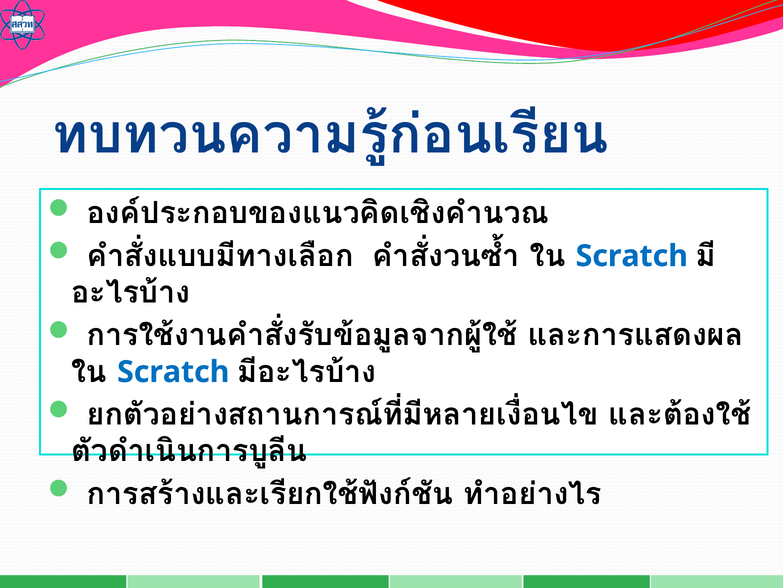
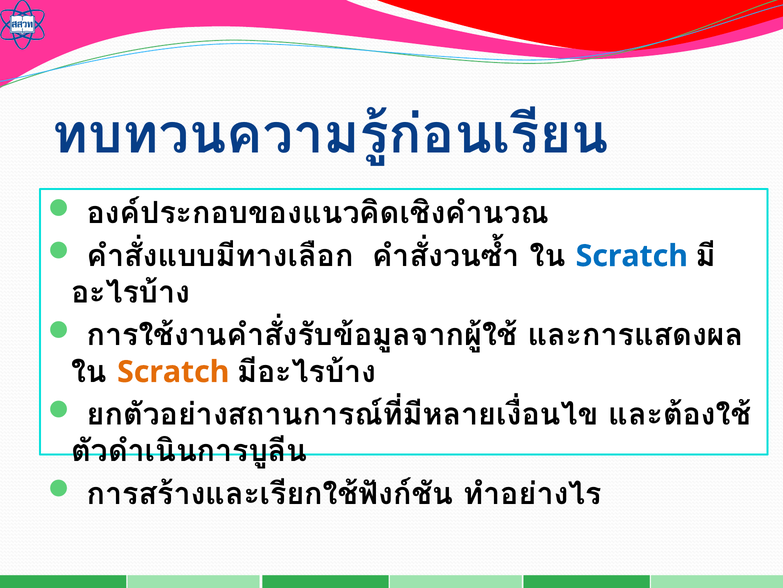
Scratch colour: blue -> orange (173, 372)
